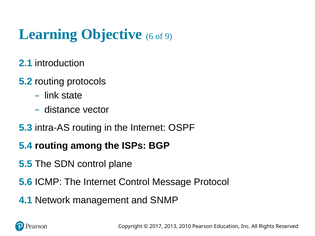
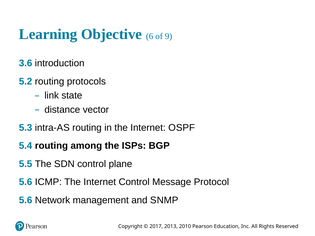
2.1: 2.1 -> 3.6 (26, 63)
4.1: 4.1 -> 5.6 (26, 200)
